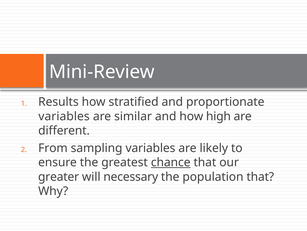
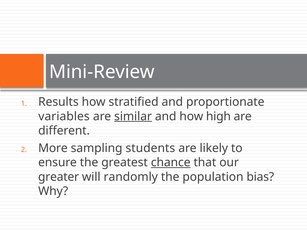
similar underline: none -> present (133, 116)
From: From -> More (53, 148)
sampling variables: variables -> students (150, 148)
necessary: necessary -> randomly (131, 176)
population that: that -> bias (260, 176)
